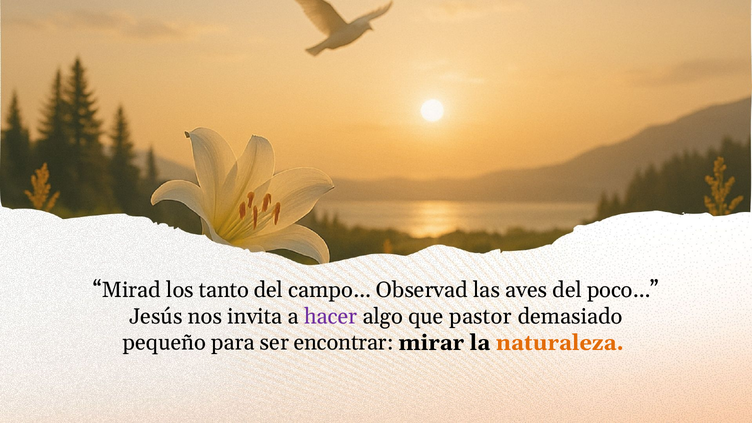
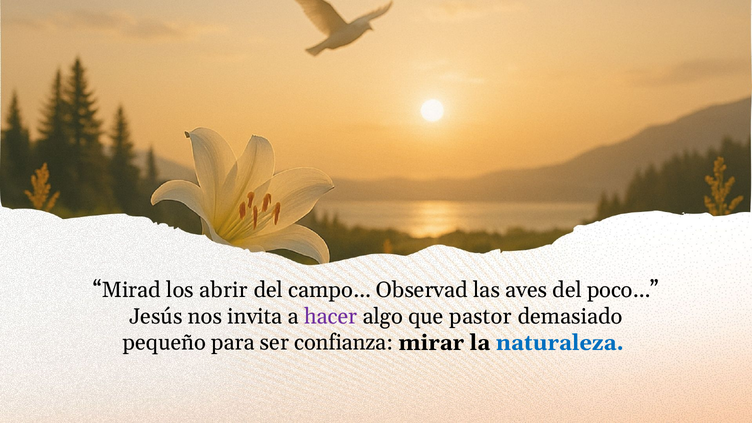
tanto: tanto -> abrir (224, 290)
encontrar: encontrar -> confianza (344, 343)
naturaleza colour: orange -> blue (560, 343)
